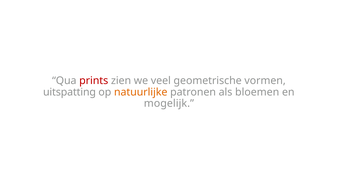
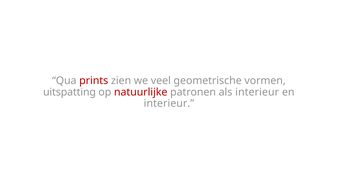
natuurlijke colour: orange -> red (141, 92)
als bloemen: bloemen -> interieur (257, 92)
mogelijk: mogelijk -> interieur (169, 104)
